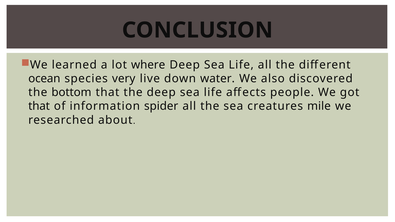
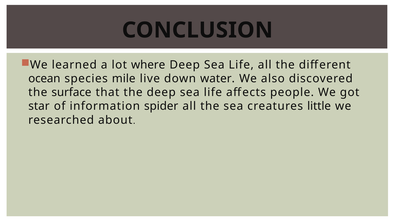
very: very -> mile (124, 79)
bottom: bottom -> surface (71, 92)
that: that -> star (39, 106)
mile: mile -> little (319, 106)
